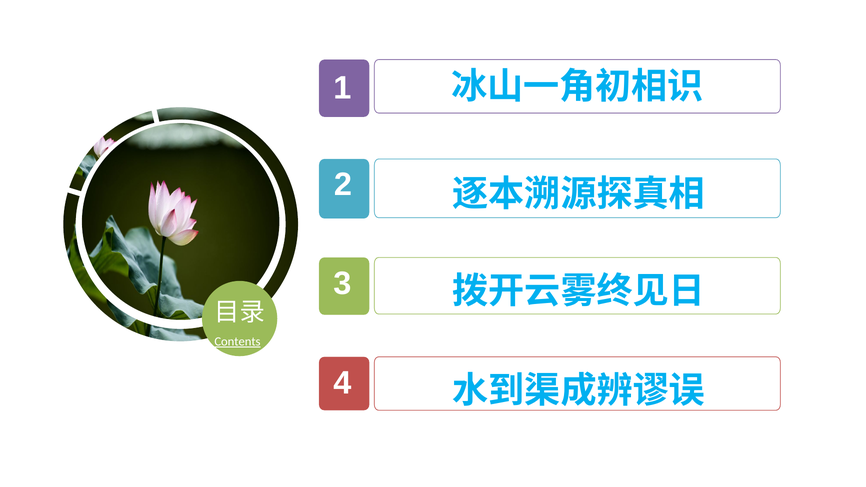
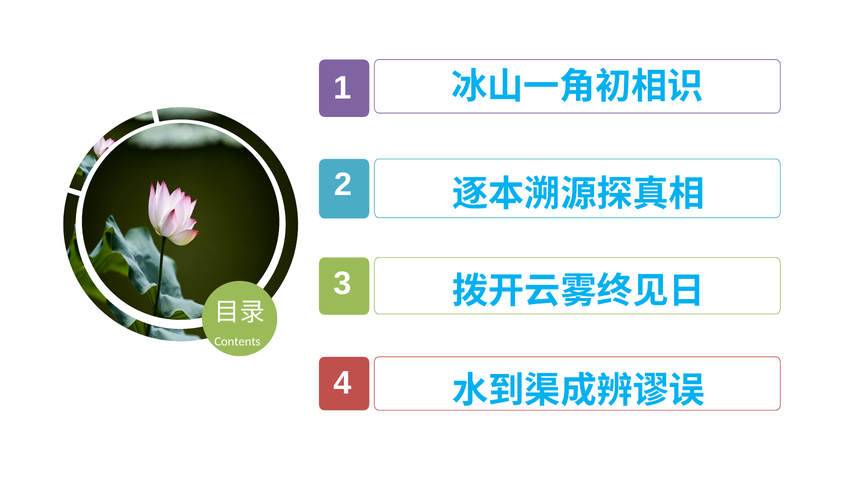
Contents underline: present -> none (237, 342)
